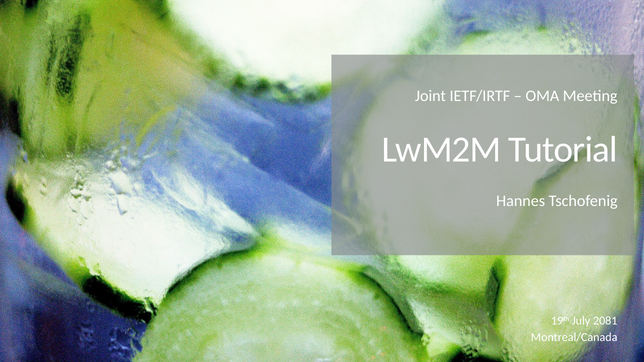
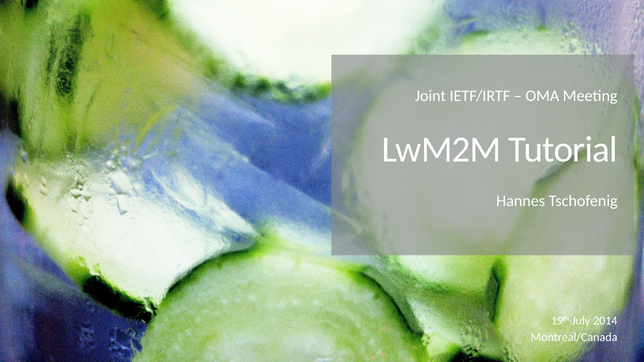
2081: 2081 -> 2014 (605, 321)
